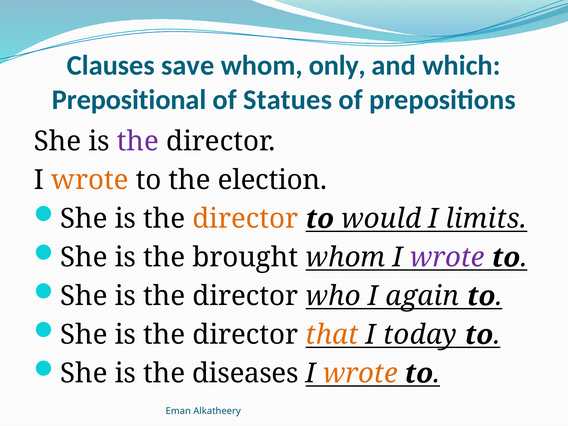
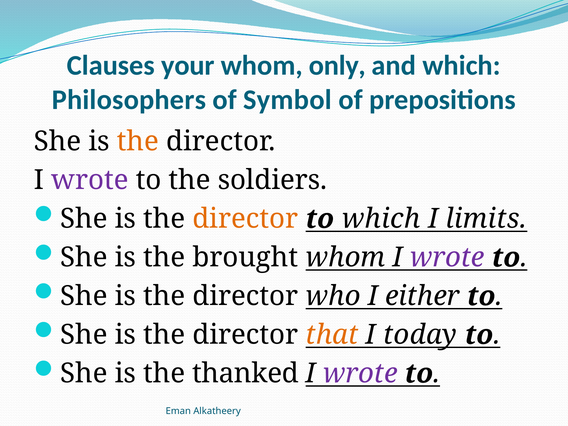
save: save -> your (188, 66)
Prepositional: Prepositional -> Philosophers (129, 100)
Statues: Statues -> Symbol (288, 100)
the colour: purple -> orange (138, 142)
wrote colour: orange -> purple (90, 180)
election: election -> soldiers (272, 180)
to would: would -> which (381, 219)
again: again -> either (422, 296)
diseases: diseases -> thanked (245, 374)
wrote colour: orange -> purple (360, 374)
